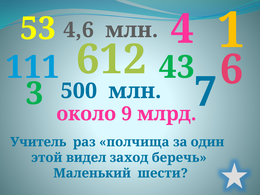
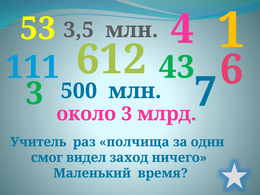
4,6: 4,6 -> 3,5 (79, 30)
около 9: 9 -> 3 (127, 114)
этой: этой -> смог (47, 158)
беречь: беречь -> ничего (179, 158)
шести: шести -> время (163, 173)
